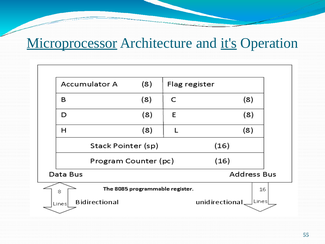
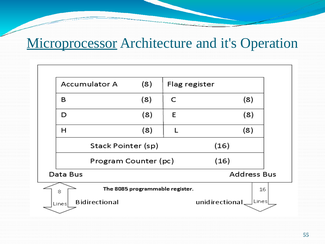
it's underline: present -> none (229, 43)
